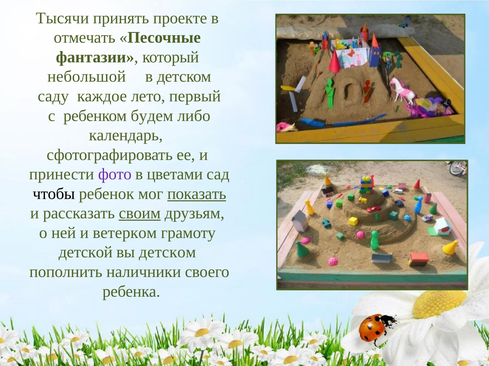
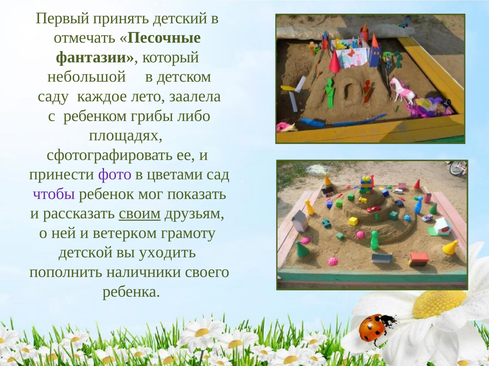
Тысячи: Тысячи -> Первый (63, 18)
проекте: проекте -> детский (180, 18)
первый: первый -> заалела (195, 96)
будем: будем -> грибы (152, 116)
календарь: календарь -> площадях (126, 135)
чтобы colour: black -> purple (54, 194)
показать underline: present -> none (197, 194)
вы детском: детском -> уходить (167, 253)
